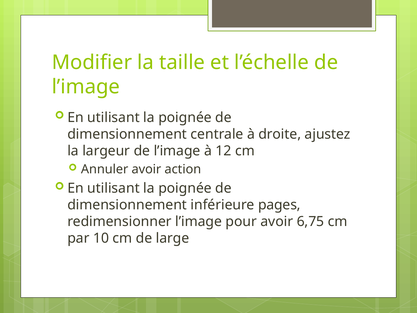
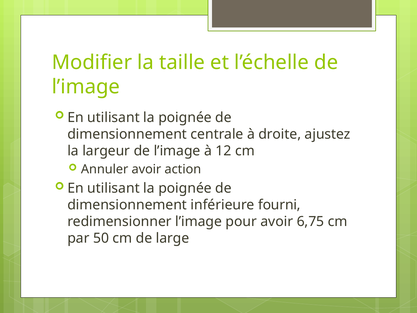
pages: pages -> fourni (279, 205)
10: 10 -> 50 (101, 238)
